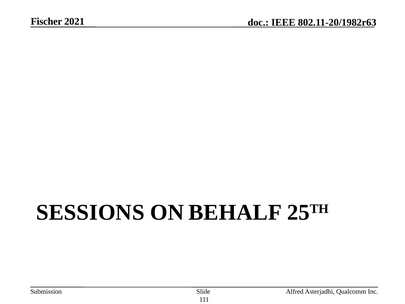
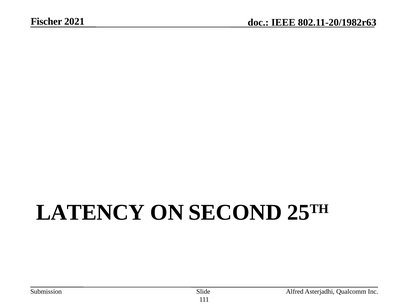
SESSIONS: SESSIONS -> LATENCY (90, 212)
BEHALF: BEHALF -> SECOND (235, 212)
